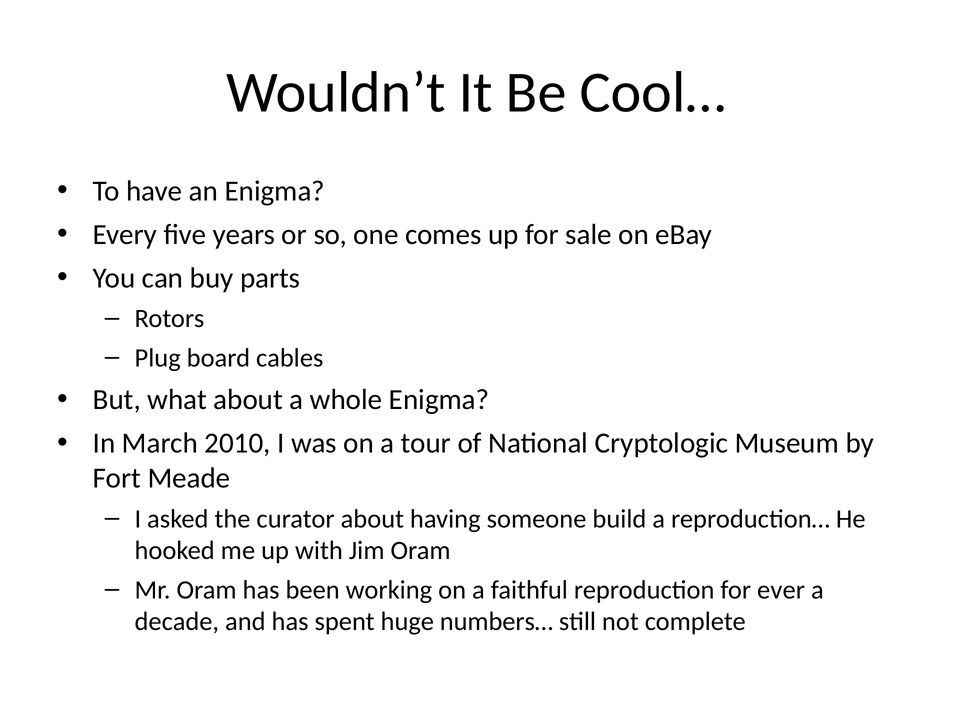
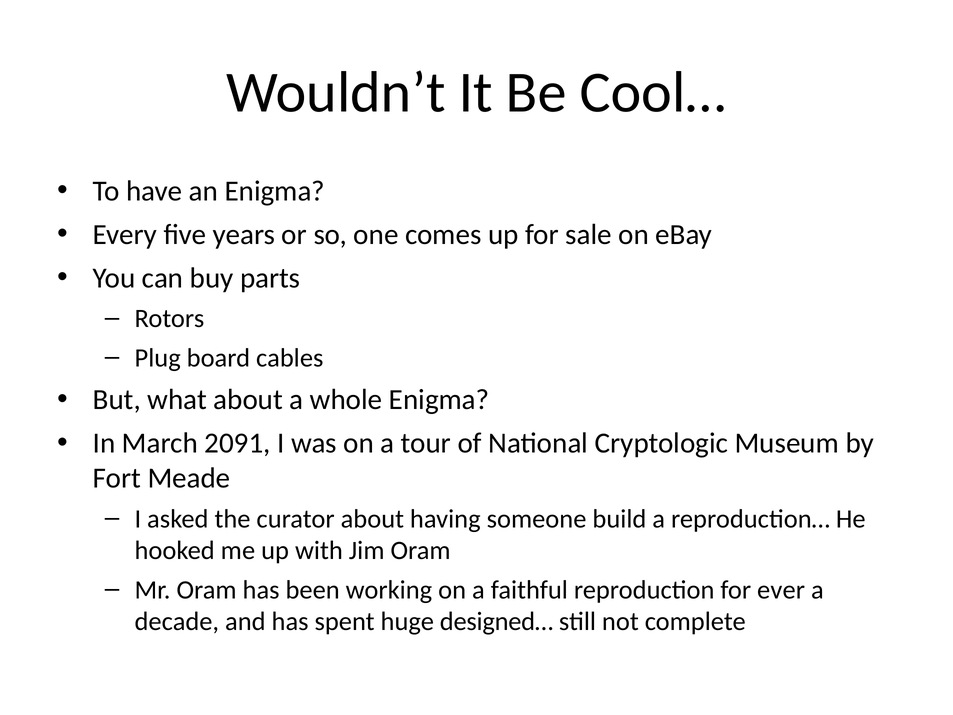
2010: 2010 -> 2091 (238, 443)
numbers…: numbers… -> designed… (497, 621)
